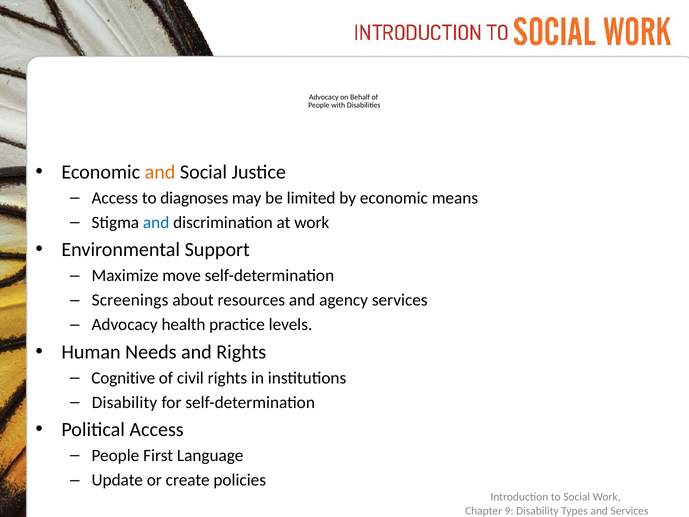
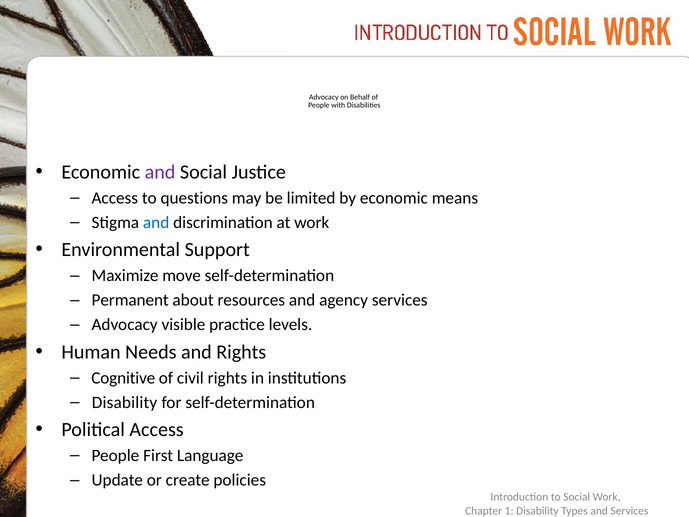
and colour: orange -> purple (160, 172)
diagnoses: diagnoses -> questions (194, 198)
Screenings: Screenings -> Permanent (130, 300)
health: health -> visible (183, 325)
9: 9 -> 1 (509, 511)
